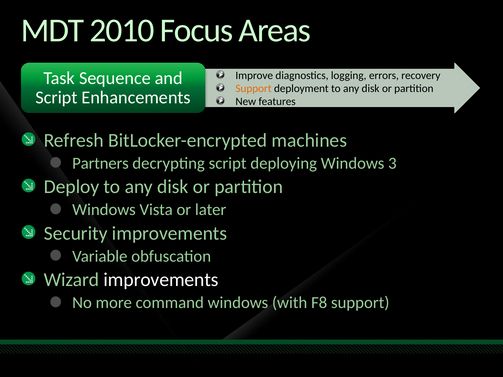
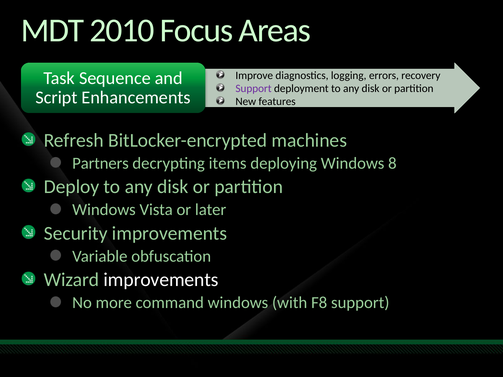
Support colour: orange -> purple (254, 88)
decrypting script: script -> items (228, 163)
3: 3 -> 8 (392, 163)
